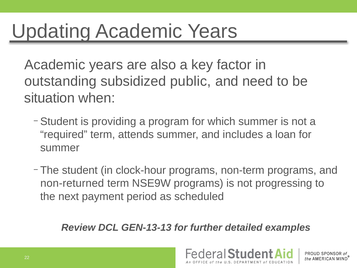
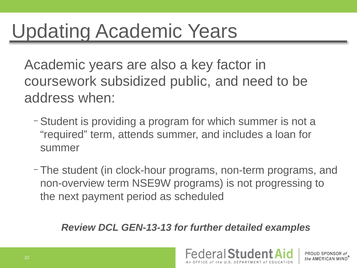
outstanding: outstanding -> coursework (61, 81)
situation: situation -> address (49, 98)
non-returned: non-returned -> non-overview (72, 183)
